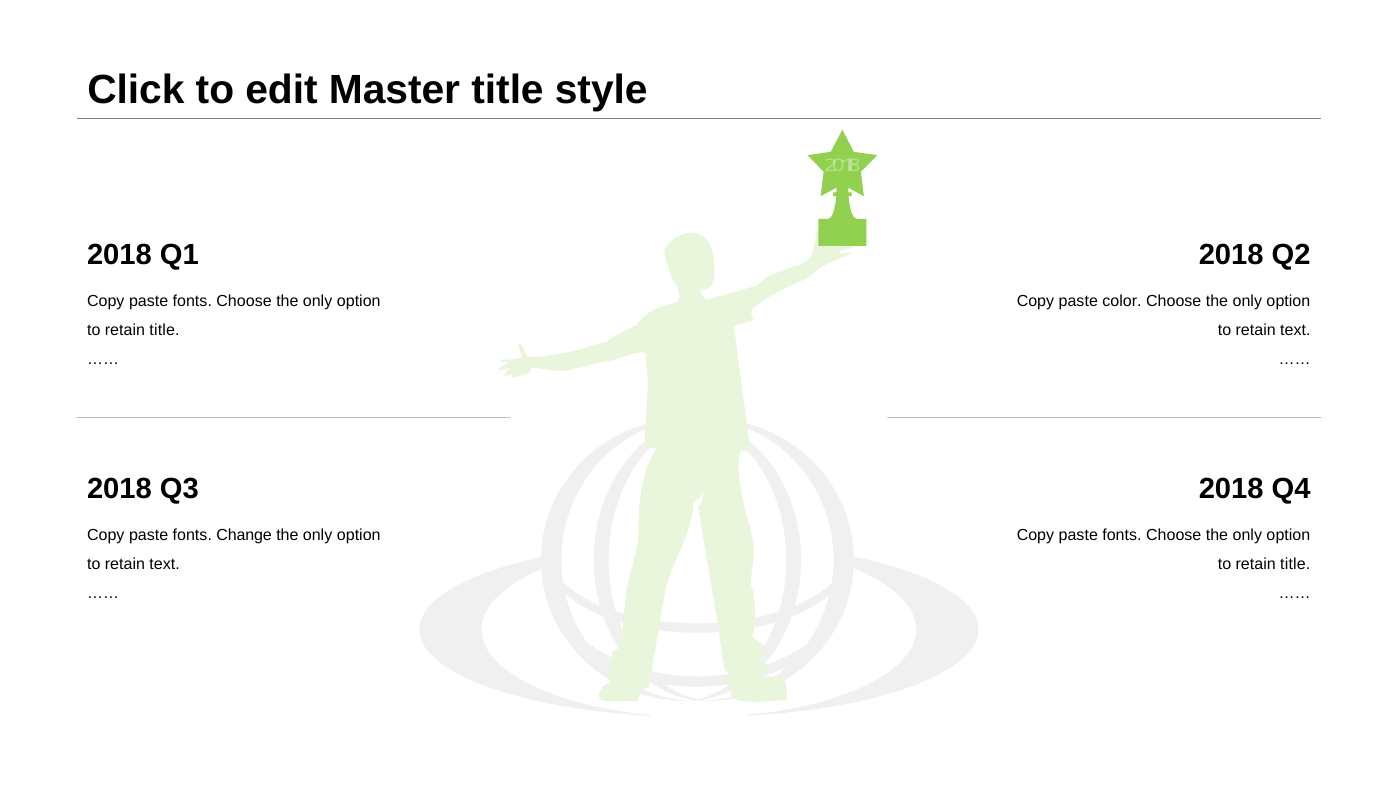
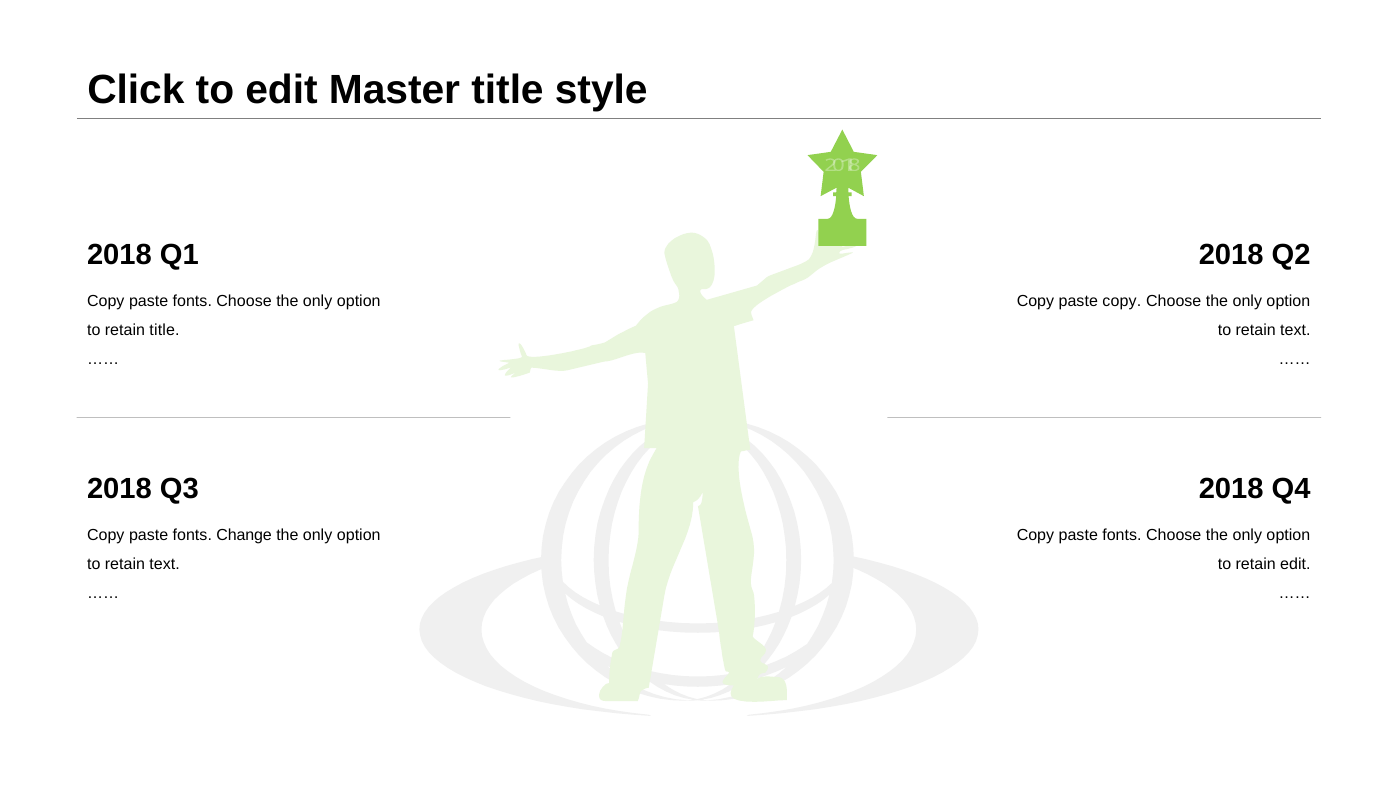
paste color: color -> copy (1122, 302)
title: title -> edit (1295, 565)
